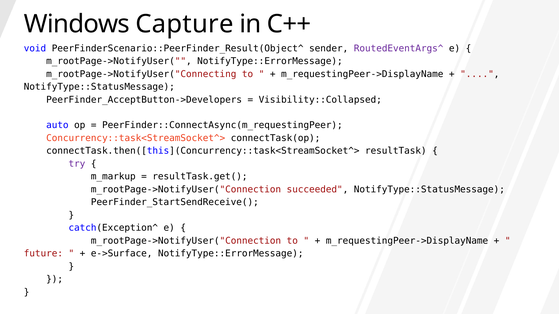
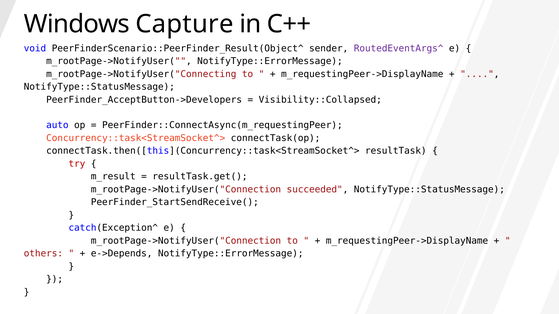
try colour: purple -> red (77, 164)
m_markup: m_markup -> m_result (113, 177)
future: future -> others (43, 254)
e->Surface: e->Surface -> e->Depends (122, 254)
